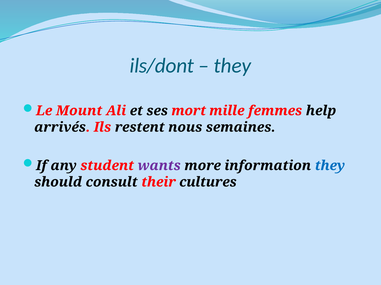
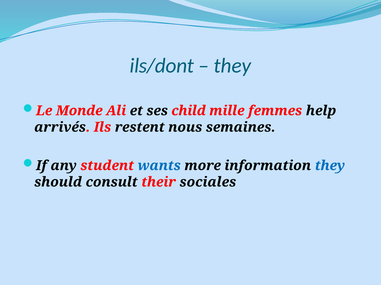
Mount: Mount -> Monde (79, 111)
mort: mort -> child (189, 111)
wants colour: purple -> blue (159, 166)
cultures: cultures -> sociales (208, 182)
